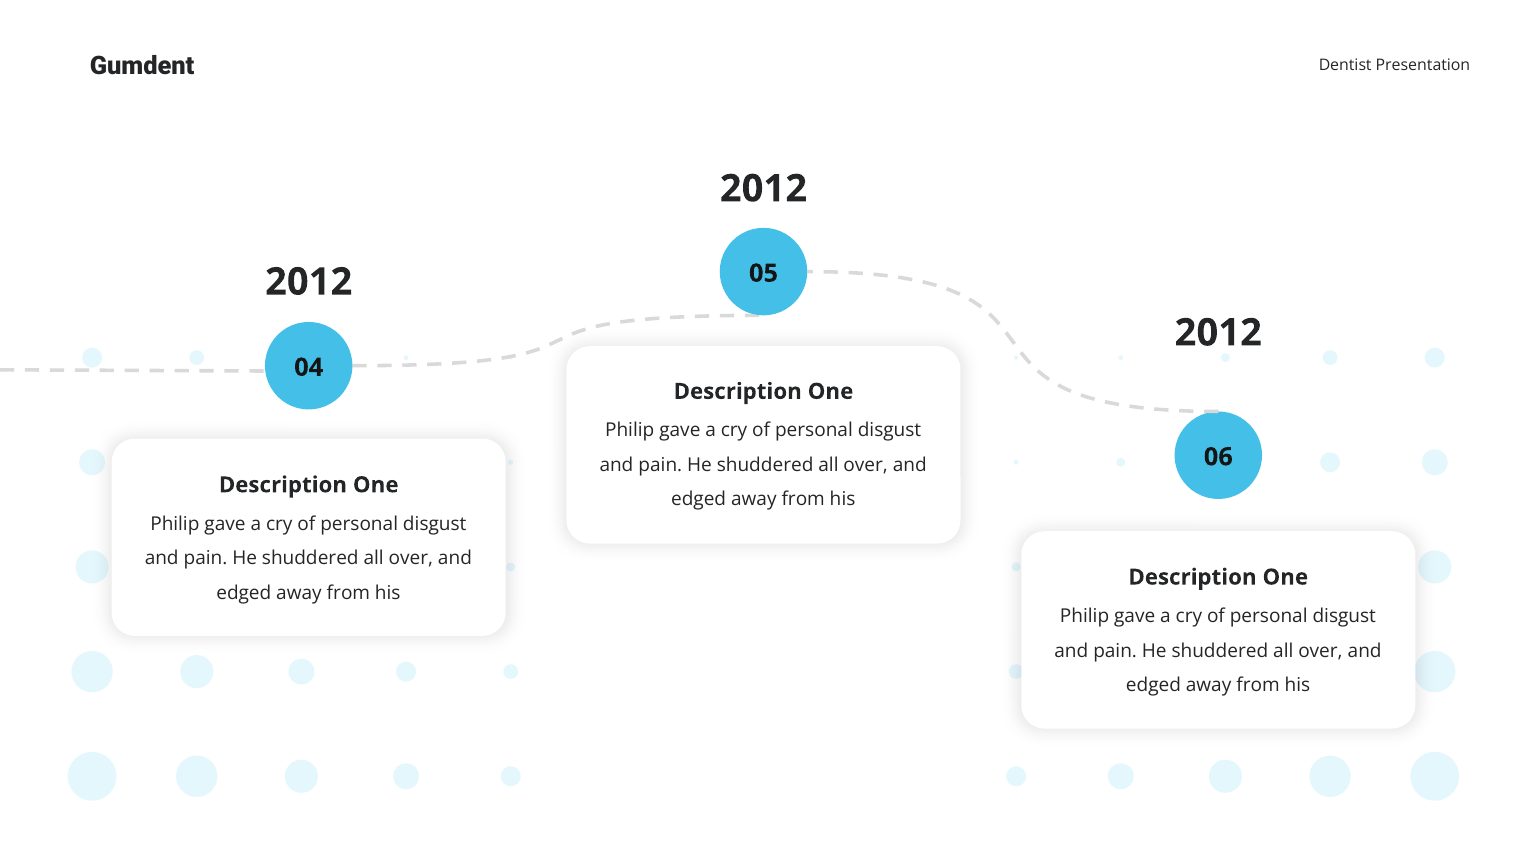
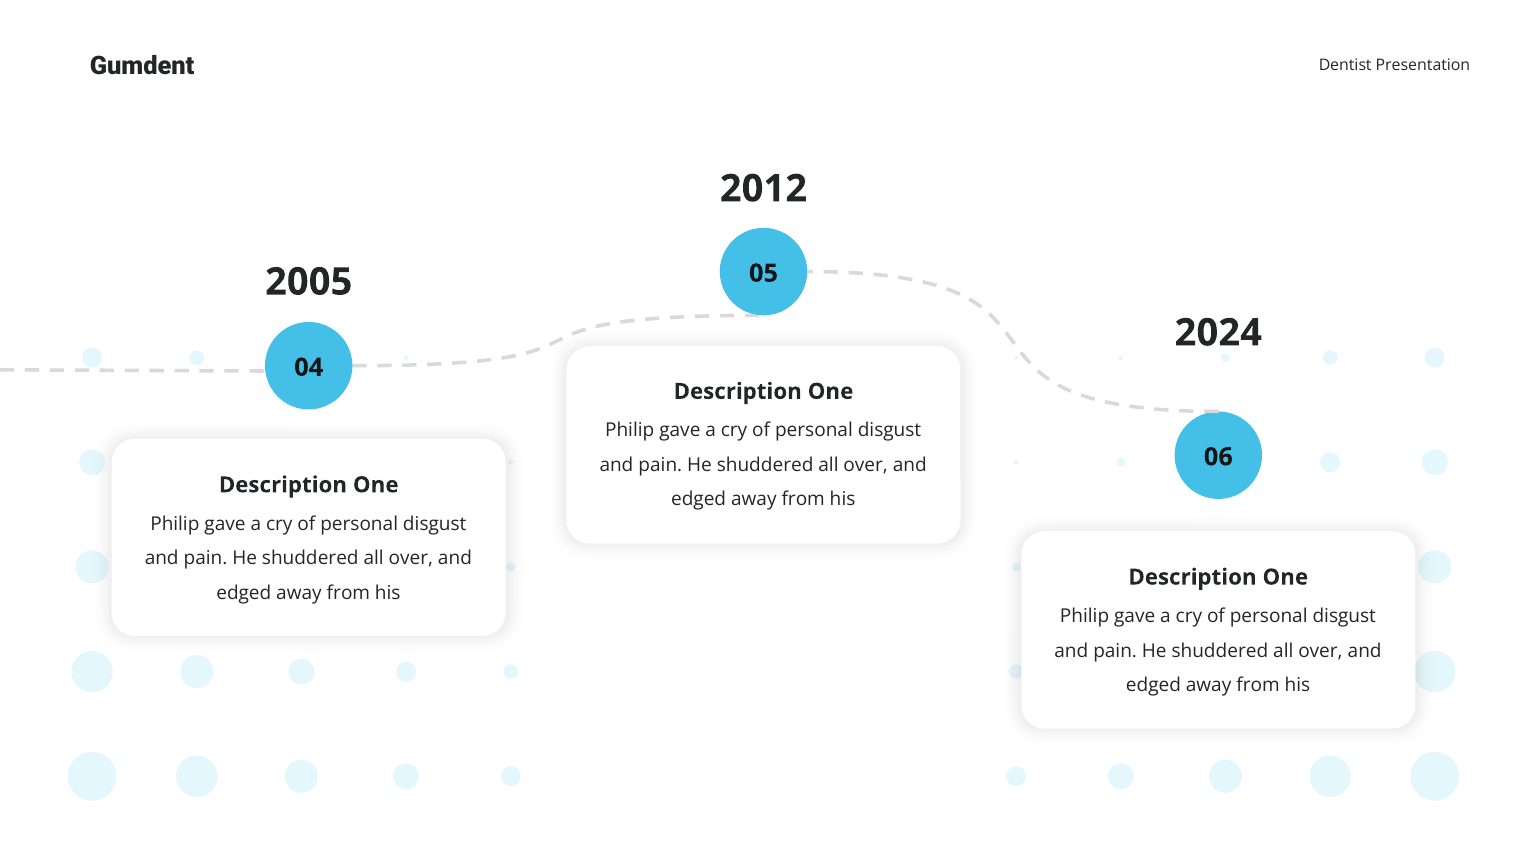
2012: 2012 -> 2005 (309, 282)
2012: 2012 -> 2024 (1218, 333)
